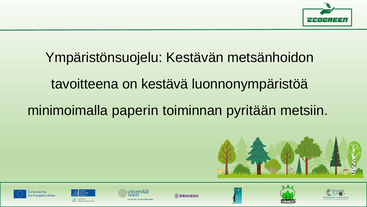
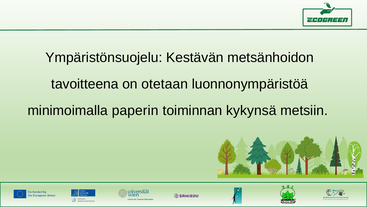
kestävä: kestävä -> otetaan (165, 84)
pyritään: pyritään -> kykynsä (251, 110)
